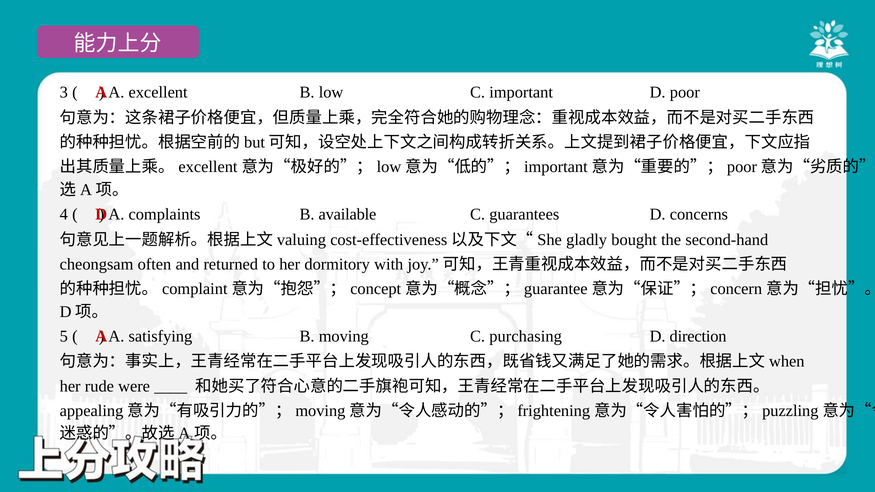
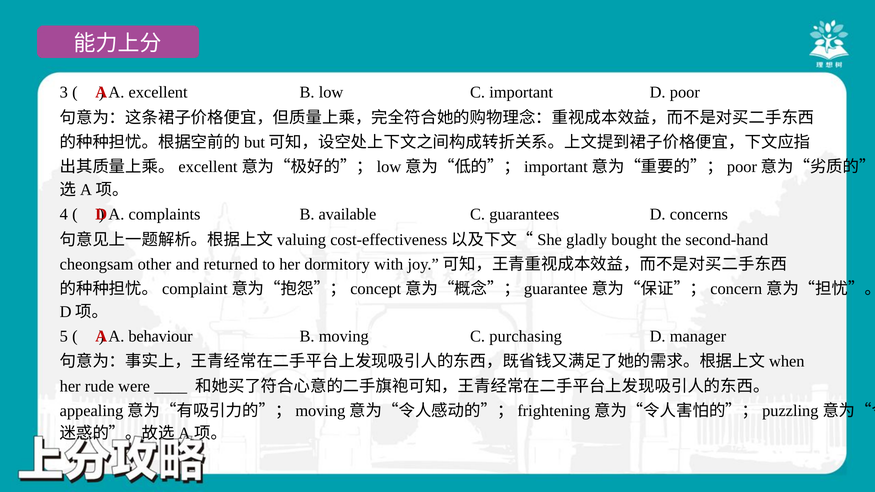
often: often -> other (154, 264)
satisfying: satisfying -> behaviour (161, 337)
direction: direction -> manager (698, 337)
